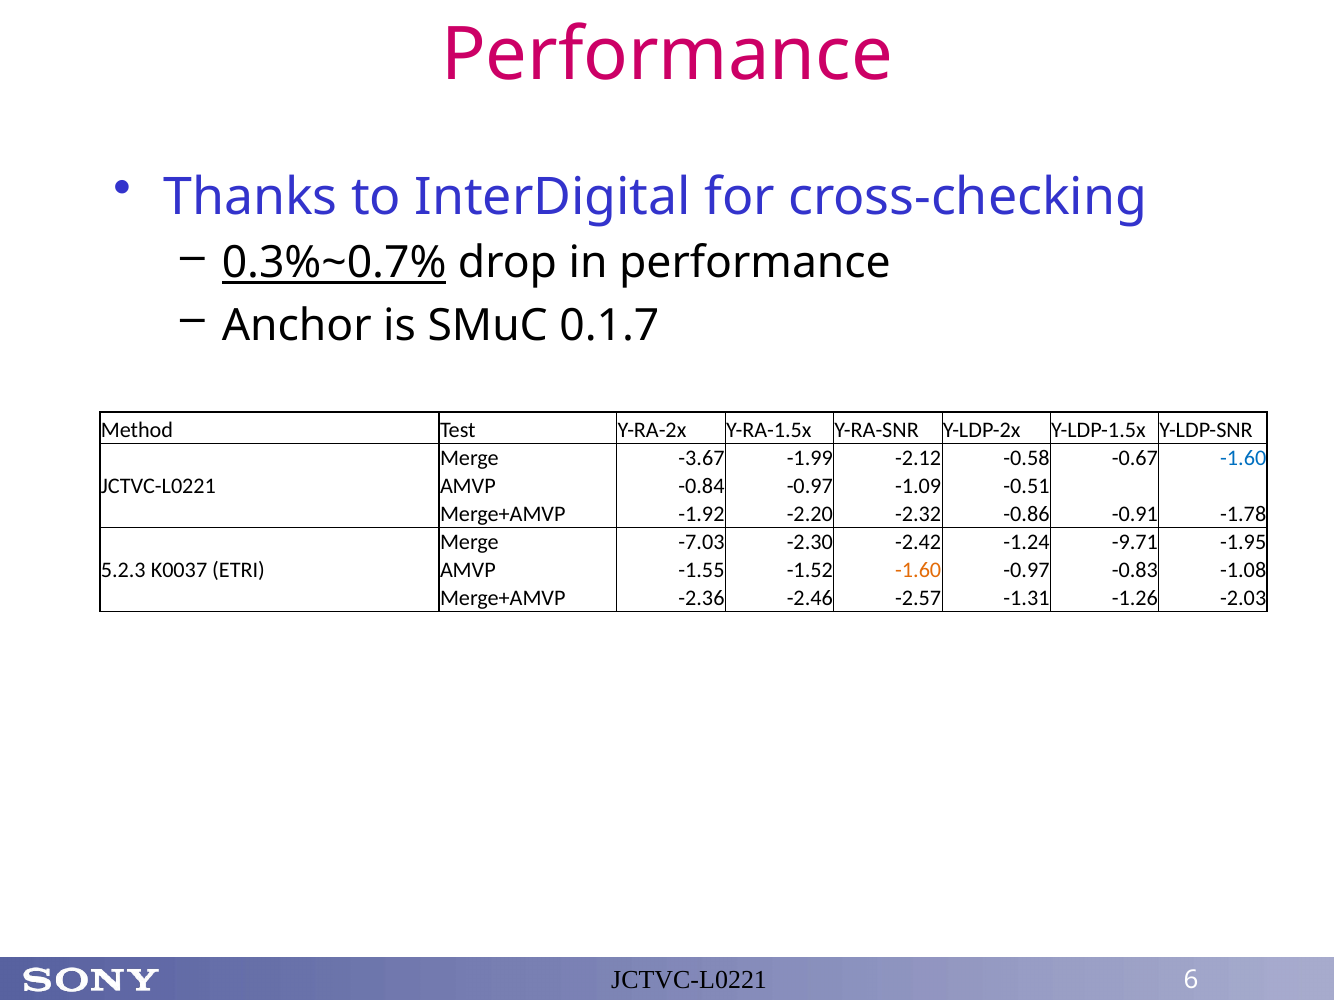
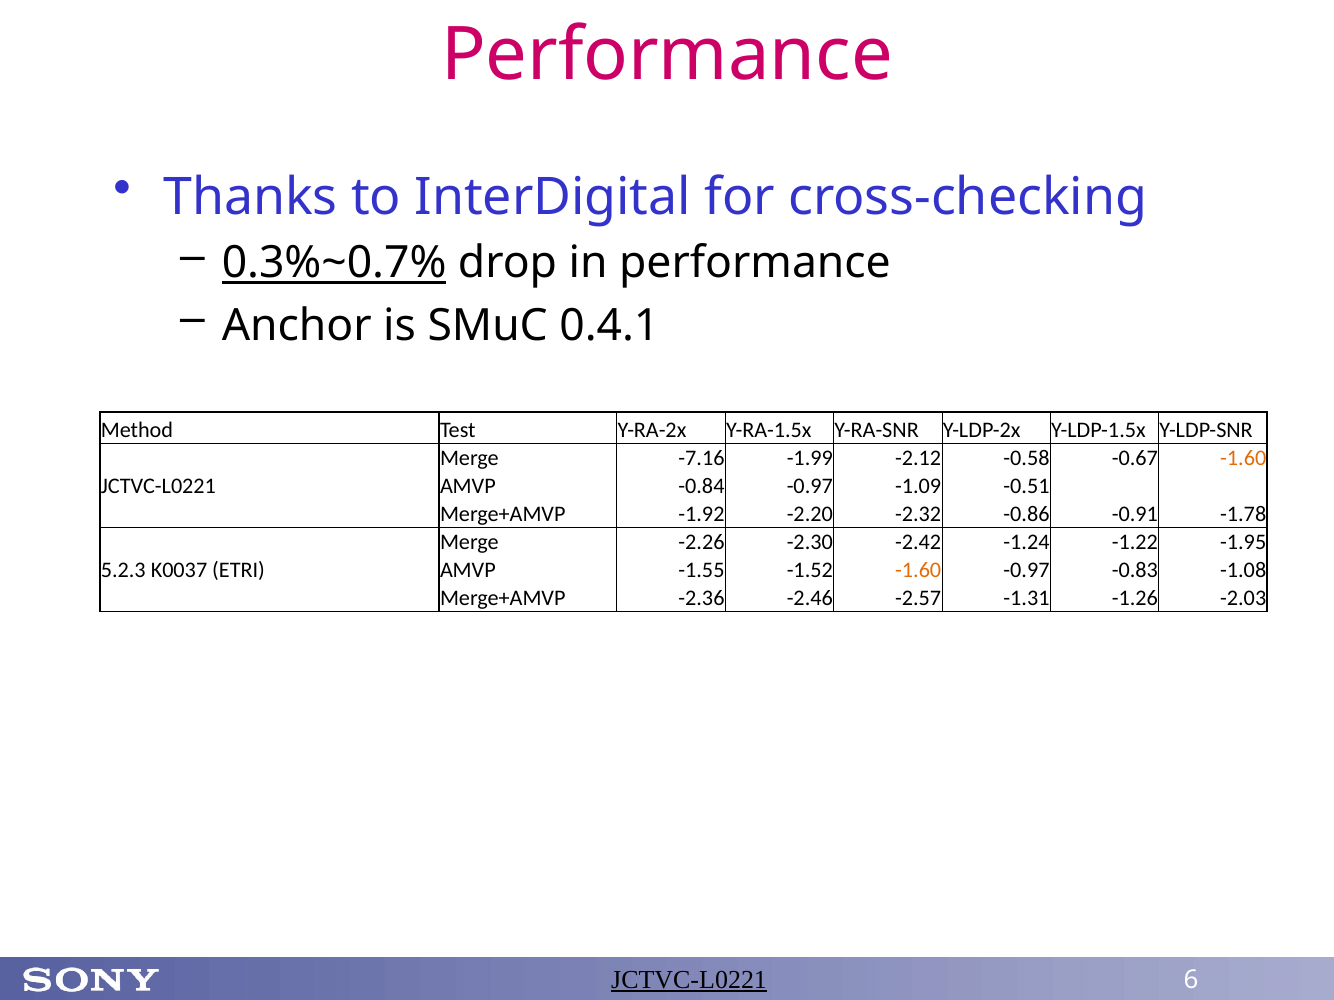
0.1.7: 0.1.7 -> 0.4.1 (609, 325)
-3.67: -3.67 -> -7.16 (701, 459)
-1.60 colour: blue -> orange (1243, 459)
-7.03: -7.03 -> -2.26 (701, 543)
-9.71: -9.71 -> -1.22 (1135, 543)
JCTVC-L0221 underline: none -> present (689, 980)
